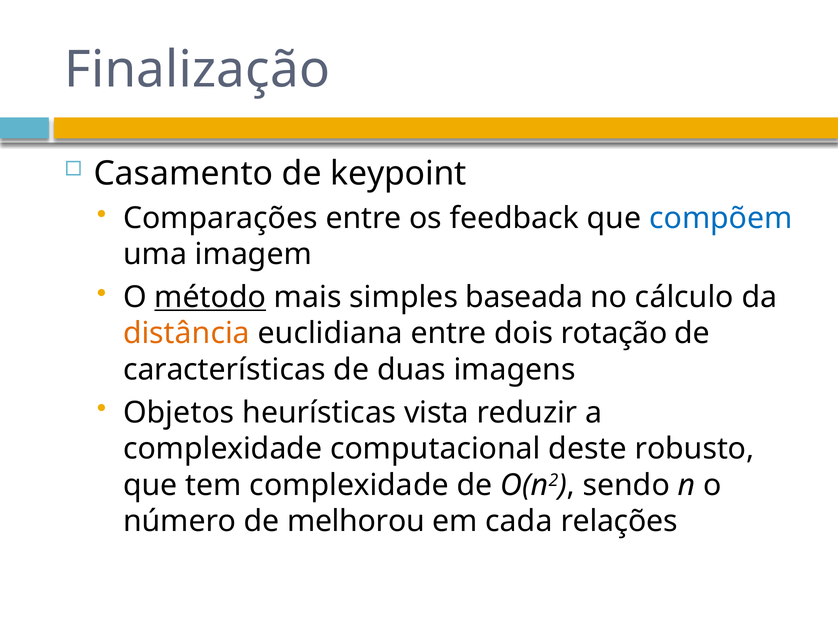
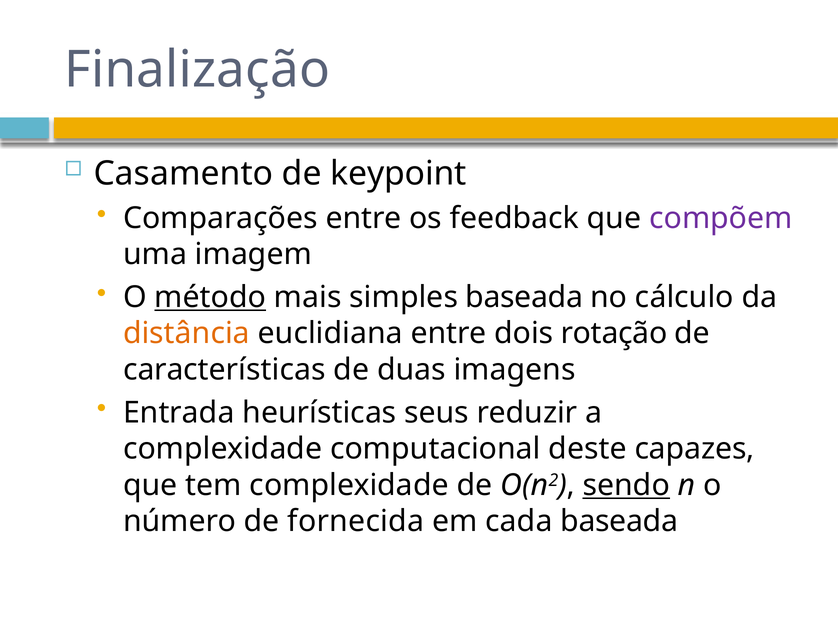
compõem colour: blue -> purple (721, 218)
Objetos: Objetos -> Entrada (179, 412)
vista: vista -> seus (437, 412)
robusto: robusto -> capazes (695, 449)
sendo underline: none -> present (626, 485)
melhorou: melhorou -> fornecida (356, 521)
cada relações: relações -> baseada (619, 521)
